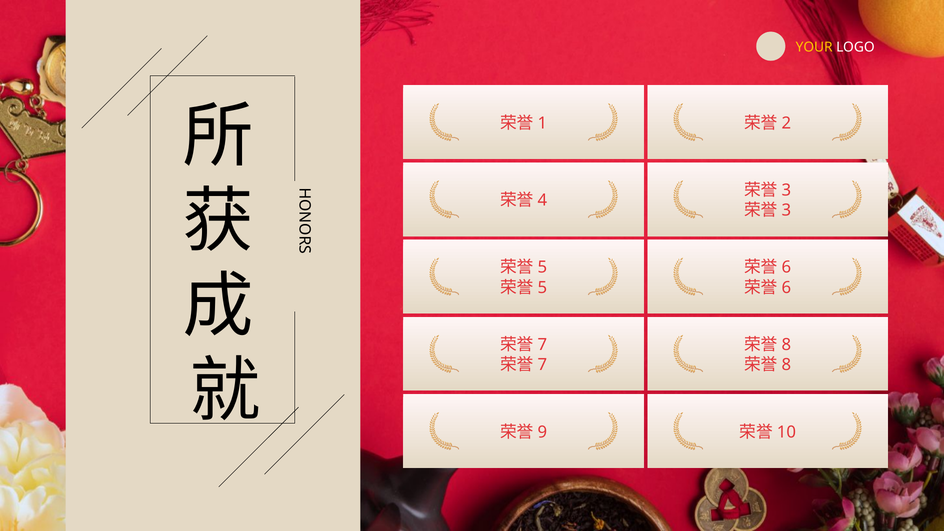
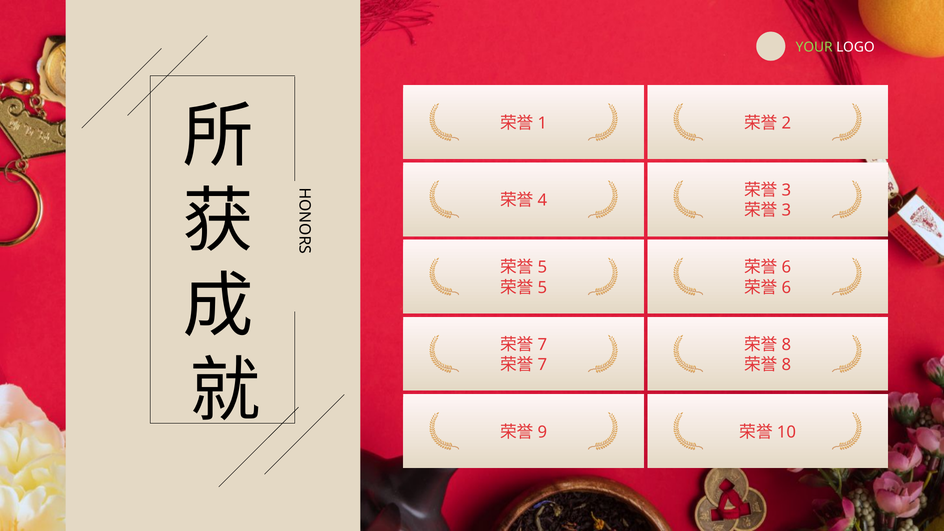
YOUR colour: yellow -> light green (814, 47)
